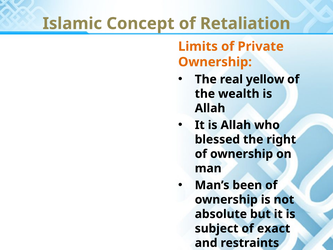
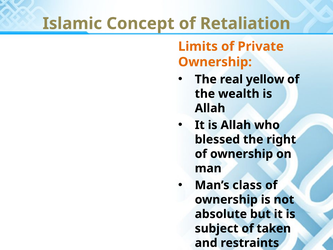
been: been -> class (247, 185)
exact: exact -> taken (274, 228)
